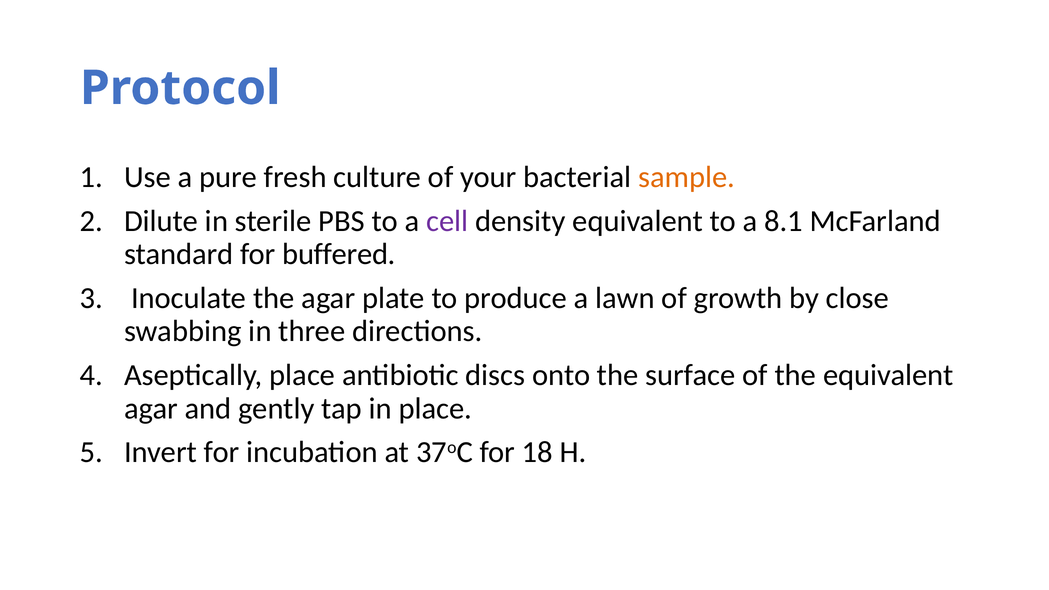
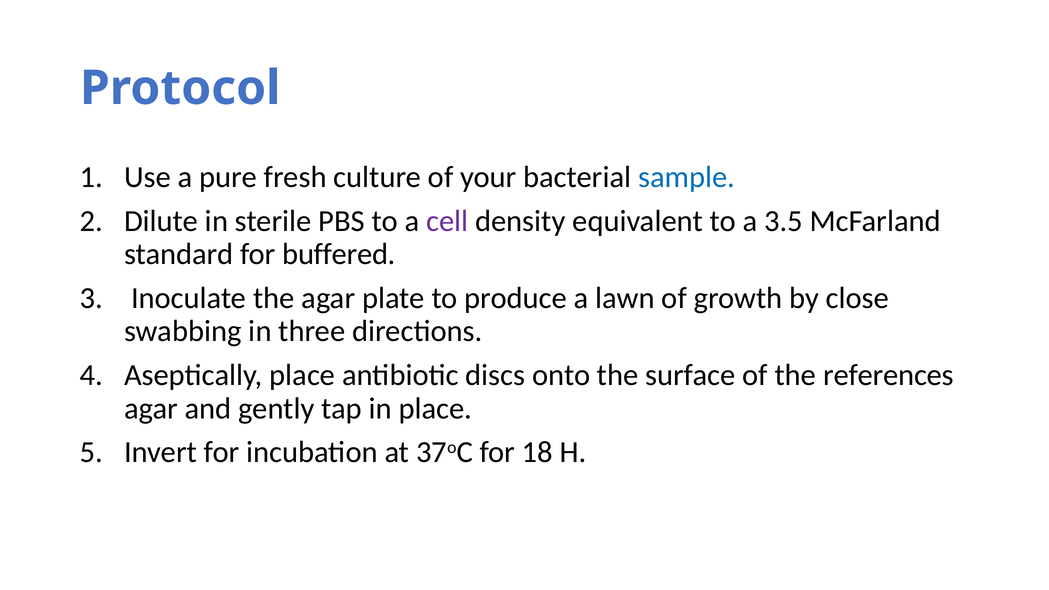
sample colour: orange -> blue (687, 177)
8.1: 8.1 -> 3.5 (783, 221)
the equivalent: equivalent -> references (888, 375)
